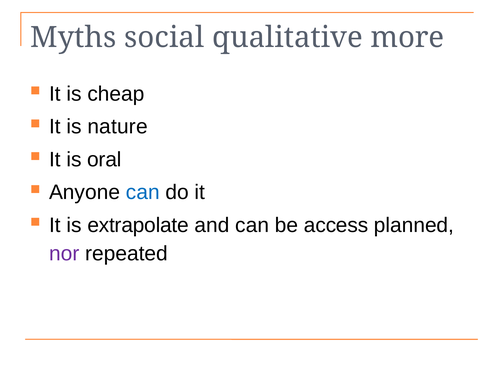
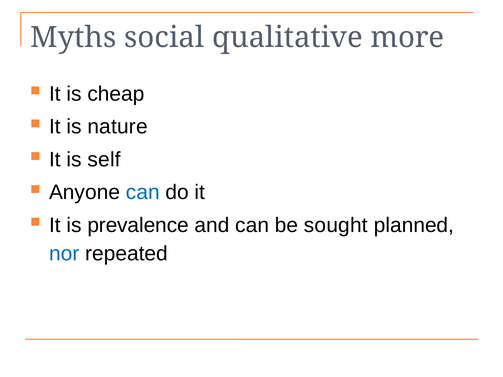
oral: oral -> self (104, 160)
extrapolate: extrapolate -> prevalence (138, 225)
access: access -> sought (336, 225)
nor colour: purple -> blue (64, 254)
